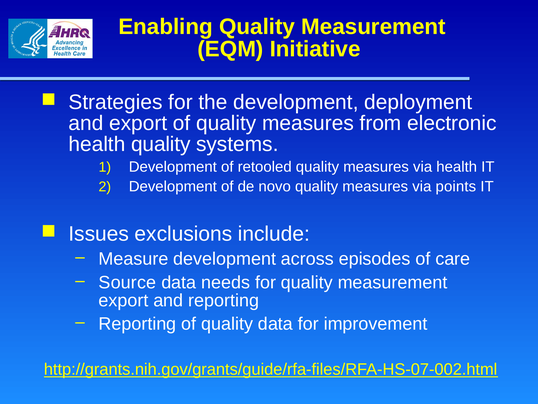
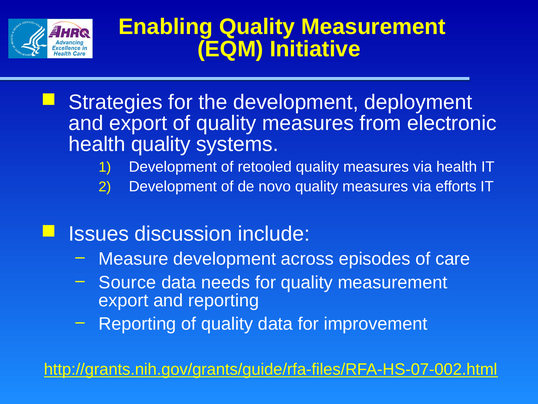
points: points -> efforts (456, 186)
exclusions: exclusions -> discussion (183, 234)
